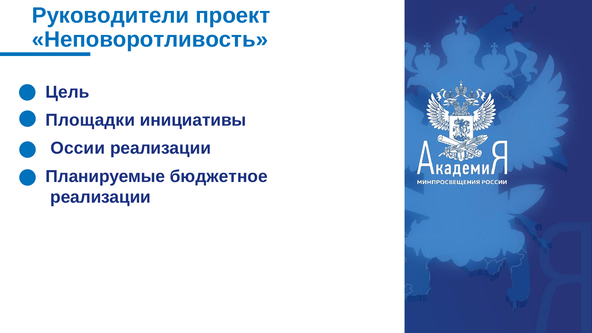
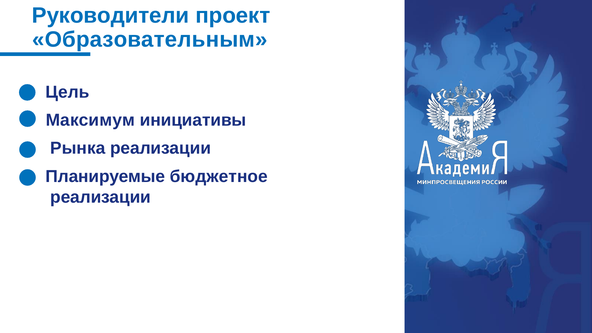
Неповоротливость: Неповоротливость -> Образовательным (150, 40)
Площадки: Площадки -> Максимум (90, 120)
Оссии: Оссии -> Рынка (78, 148)
